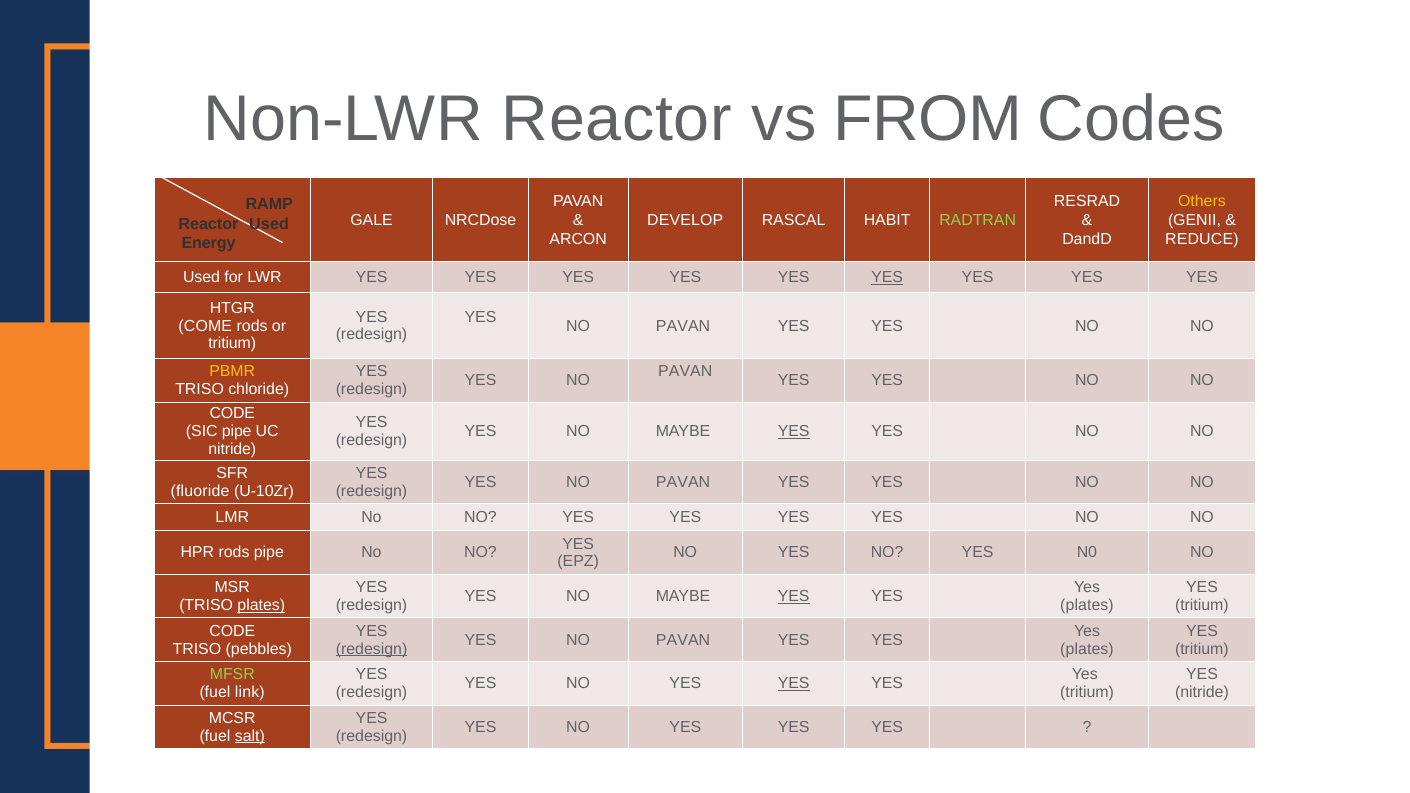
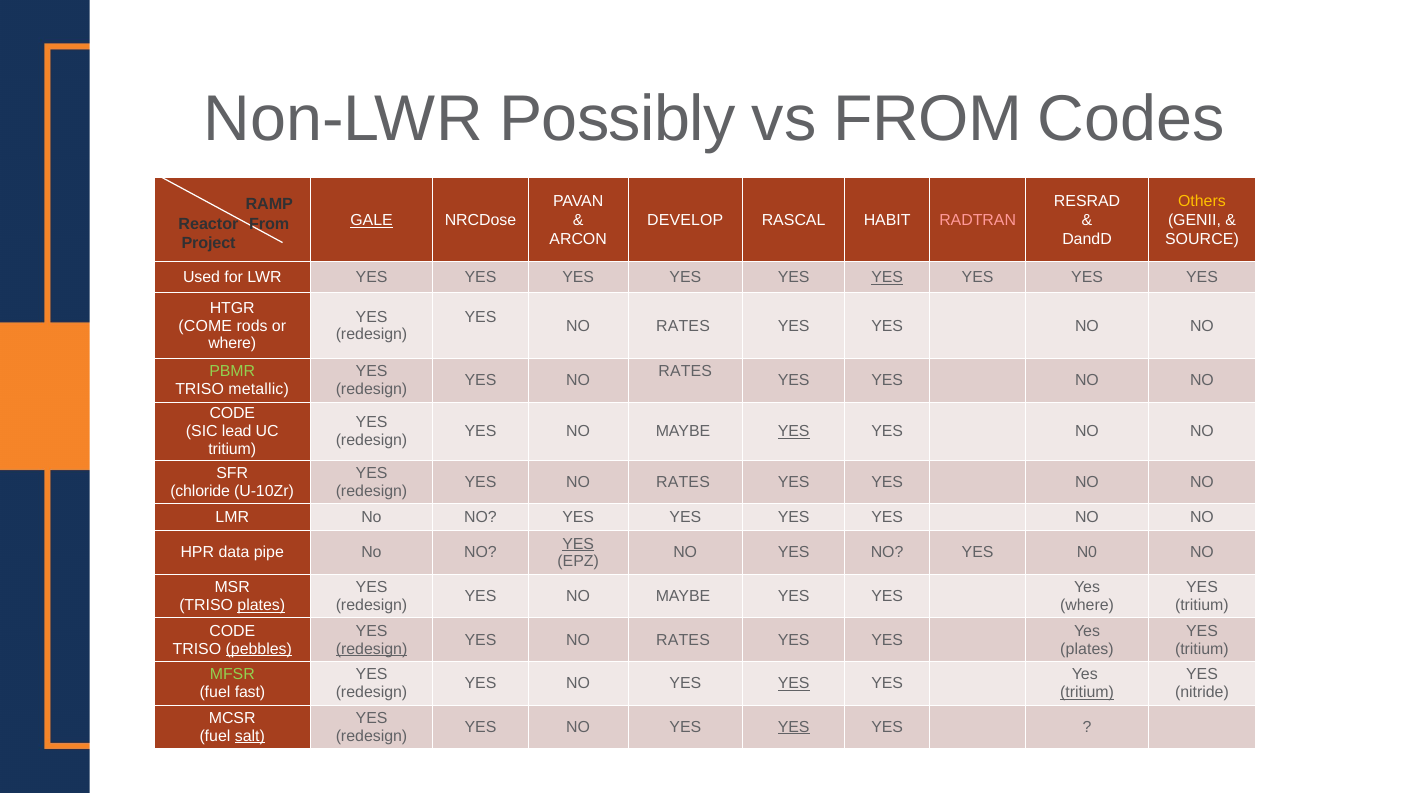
Non-LWR Reactor: Reactor -> Possibly (618, 119)
GALE underline: none -> present (372, 221)
RADTRAN colour: light green -> pink (978, 221)
Used: Used -> From (269, 224)
REDUCE: REDUCE -> SOURCE (1202, 240)
Energy: Energy -> Project (209, 244)
PAVAN: PAVAN -> RATES (683, 326)
tritium: tritium -> where (232, 344)
PBMR colour: yellow -> light green (232, 372)
PAVAN: PAVAN -> RATES (685, 372)
chloride: chloride -> metallic (259, 389)
SIC pipe: pipe -> lead (237, 431)
nitride: nitride -> tritium (232, 449)
PAVAN: PAVAN -> RATES (683, 482)
fluoride: fluoride -> chloride (200, 491)
YES underline: none -> present (578, 544)
HPR rods: rods -> data (234, 553)
YES underline: present -> none (794, 596)
plates: plates -> where (1087, 605)
PAVAN: PAVAN -> RATES (683, 640)
pebbles underline: none -> present (259, 649)
link: link -> fast (250, 692)
tritium underline: none -> present (1087, 692)
YES underline: none -> present (794, 727)
